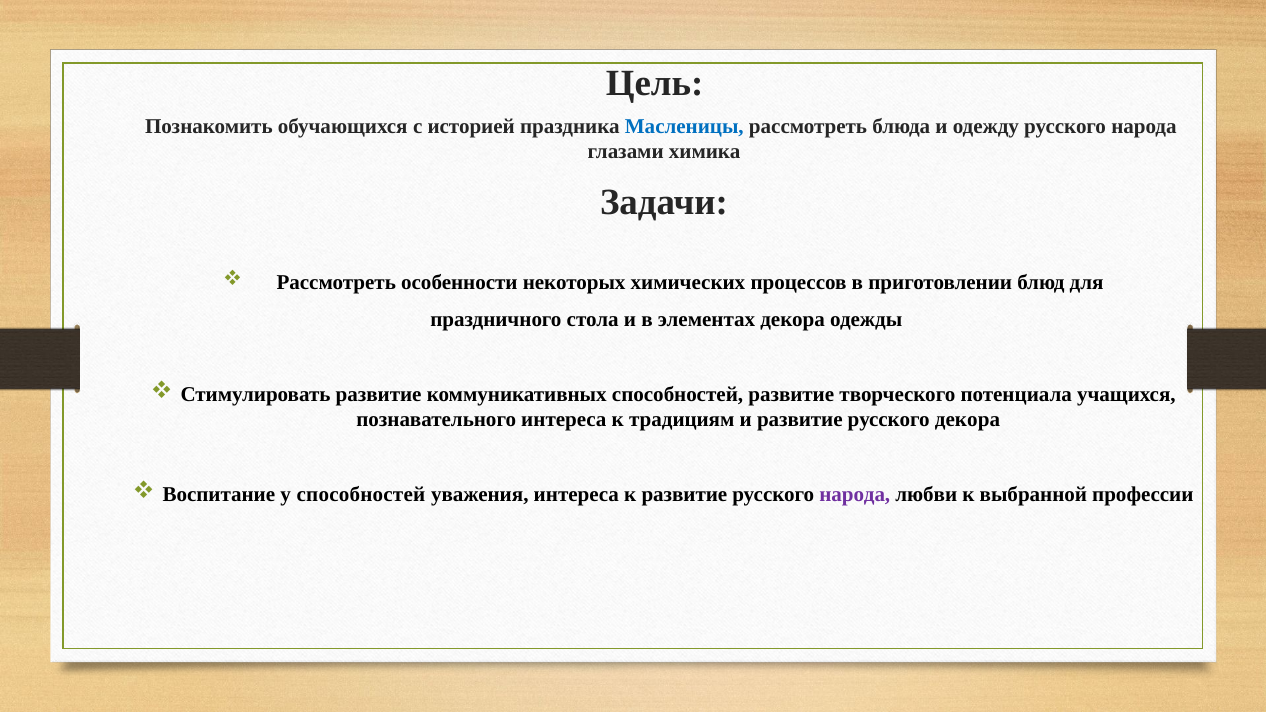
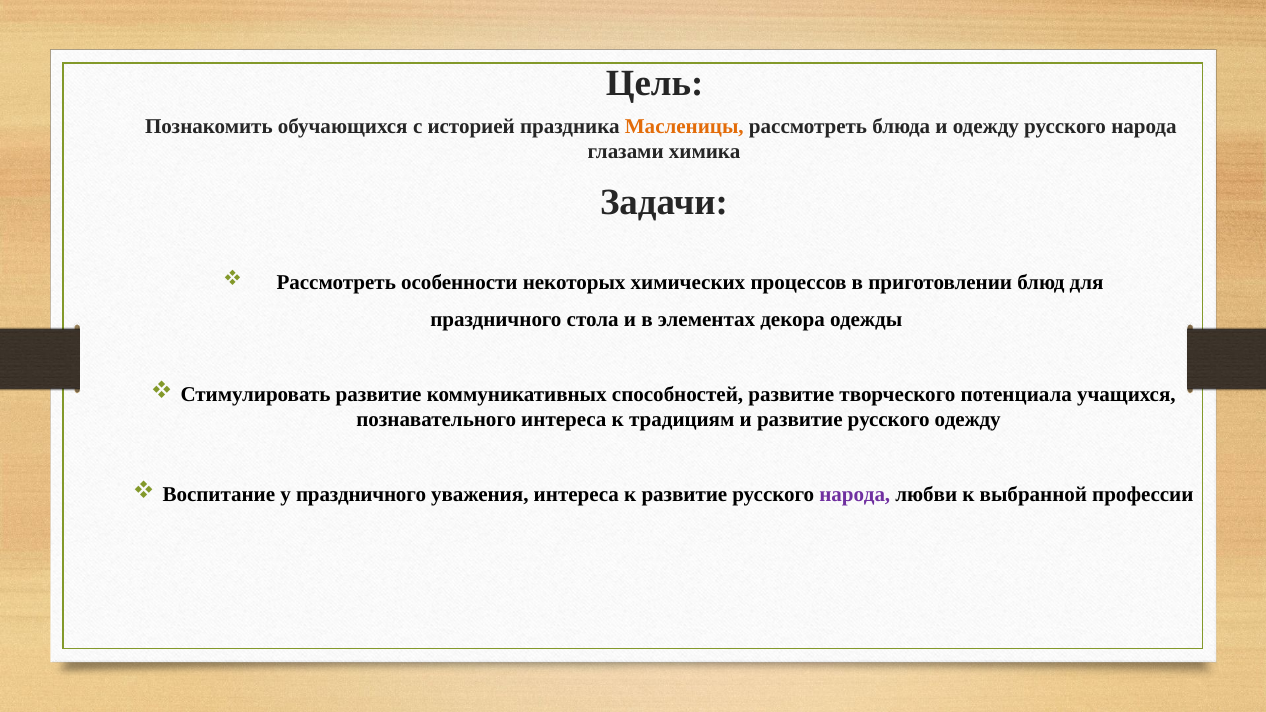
Масленицы colour: blue -> orange (684, 126)
русского декора: декора -> одежду (968, 420)
у способностей: способностей -> праздничного (361, 495)
